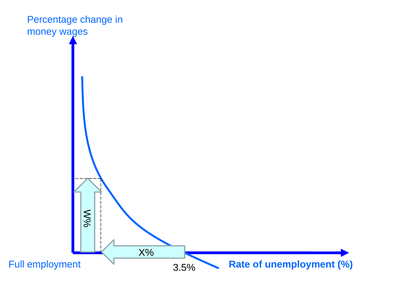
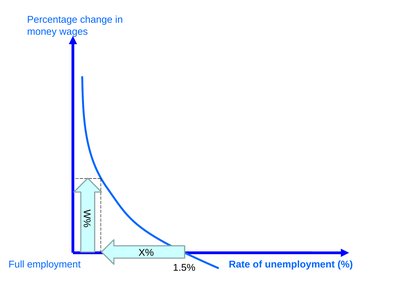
3.5%: 3.5% -> 1.5% (184, 268)
